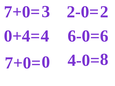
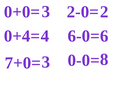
7+0=: 7+0= -> 0+0= (22, 12)
4-0=: 4-0= -> 0-0= (84, 60)
7+0= 0: 0 -> 3 (46, 62)
